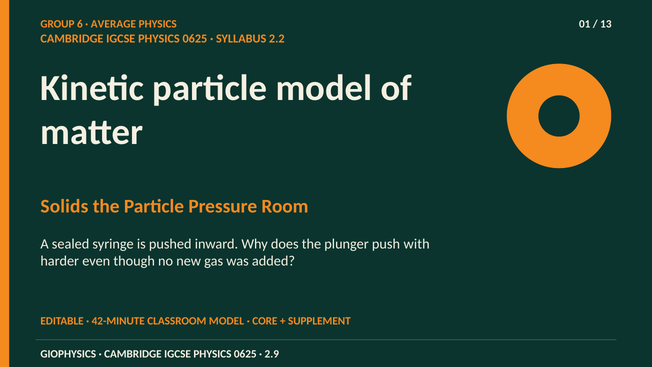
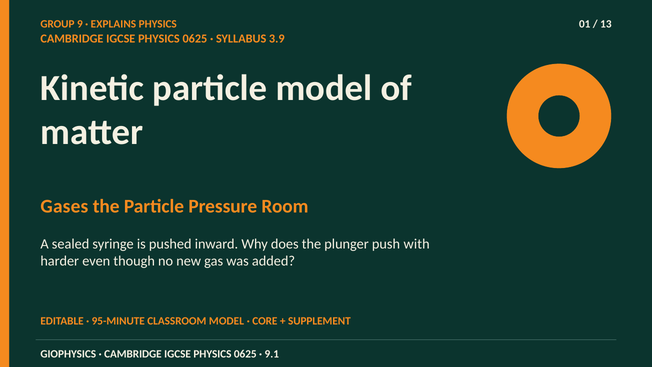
6: 6 -> 9 (80, 24)
AVERAGE: AVERAGE -> EXPLAINS (113, 24)
2.2: 2.2 -> 3.9 (277, 39)
Solids: Solids -> Gases (64, 206)
42-MINUTE: 42-MINUTE -> 95-MINUTE (118, 321)
2.9: 2.9 -> 9.1 (272, 354)
